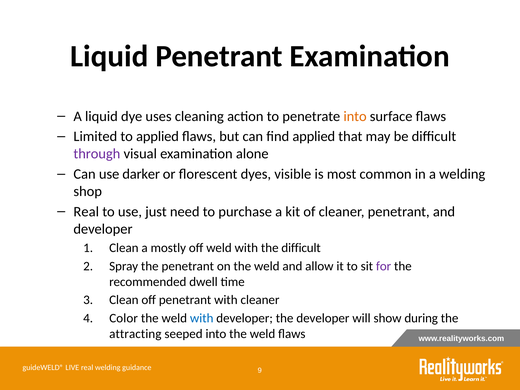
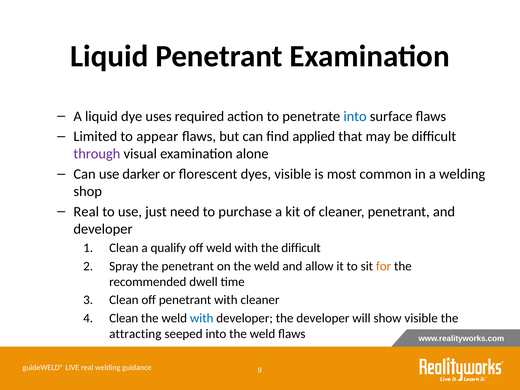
cleaning: cleaning -> required (199, 116)
into colour: orange -> blue (355, 116)
to applied: applied -> appear (157, 137)
mostly: mostly -> qualify (168, 248)
for colour: purple -> orange (384, 266)
Color: Color -> Clean (124, 318)
show during: during -> visible (421, 318)
